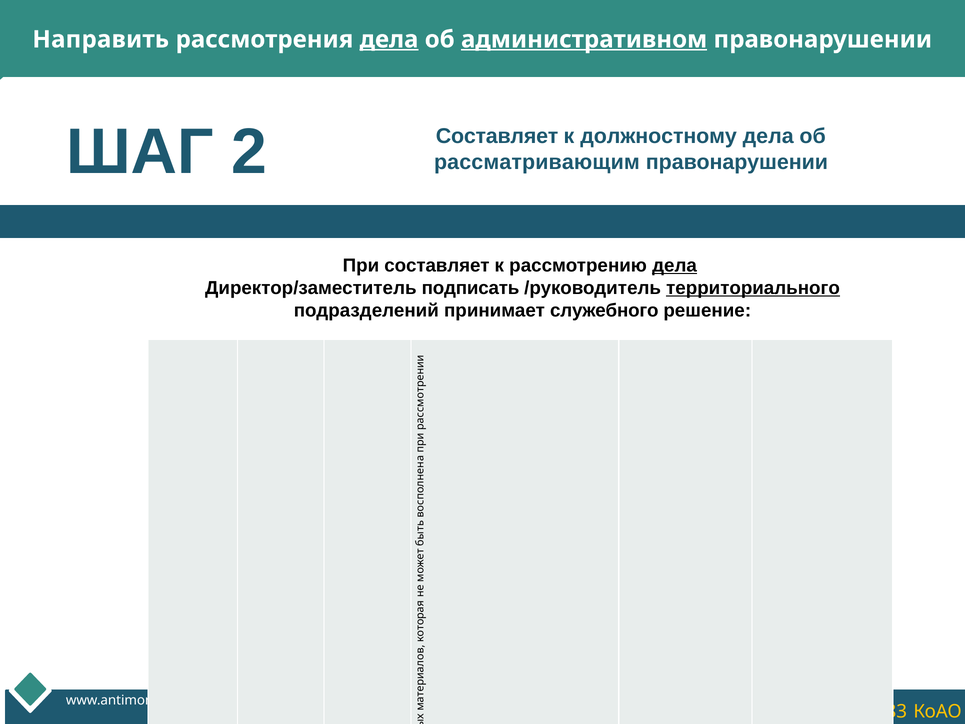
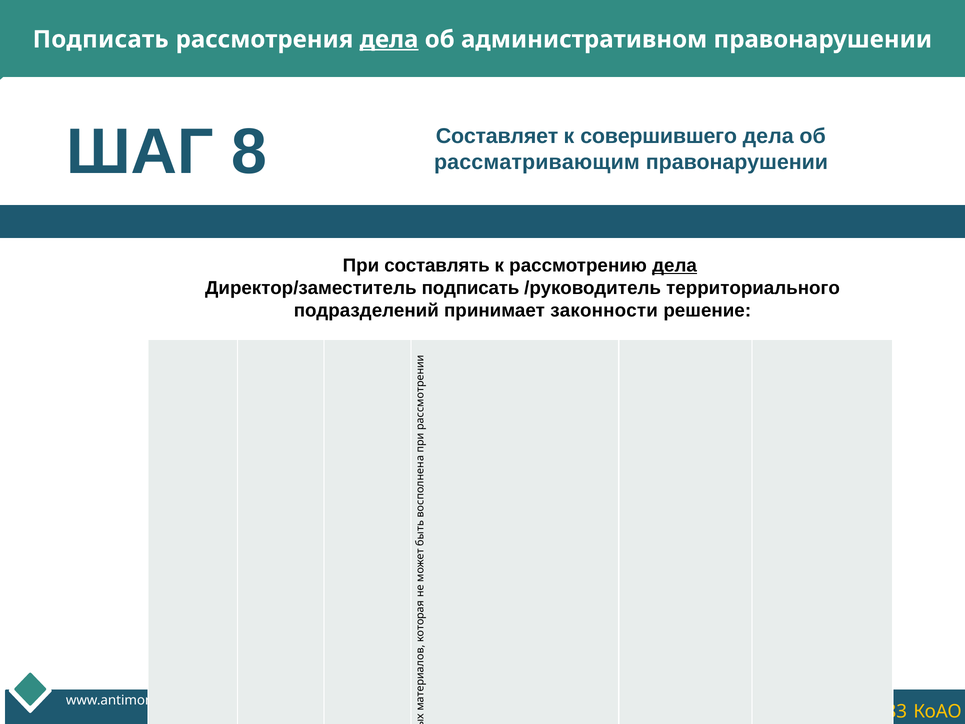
Направить: Направить -> Подписать (101, 39)
административном underline: present -> none (584, 39)
2: 2 -> 8 (249, 152)
должностному: должностному -> совершившего (659, 136)
При составляет: составляет -> составлять (437, 265)
территориального underline: present -> none (753, 288)
служебного: служебного -> законности (604, 310)
